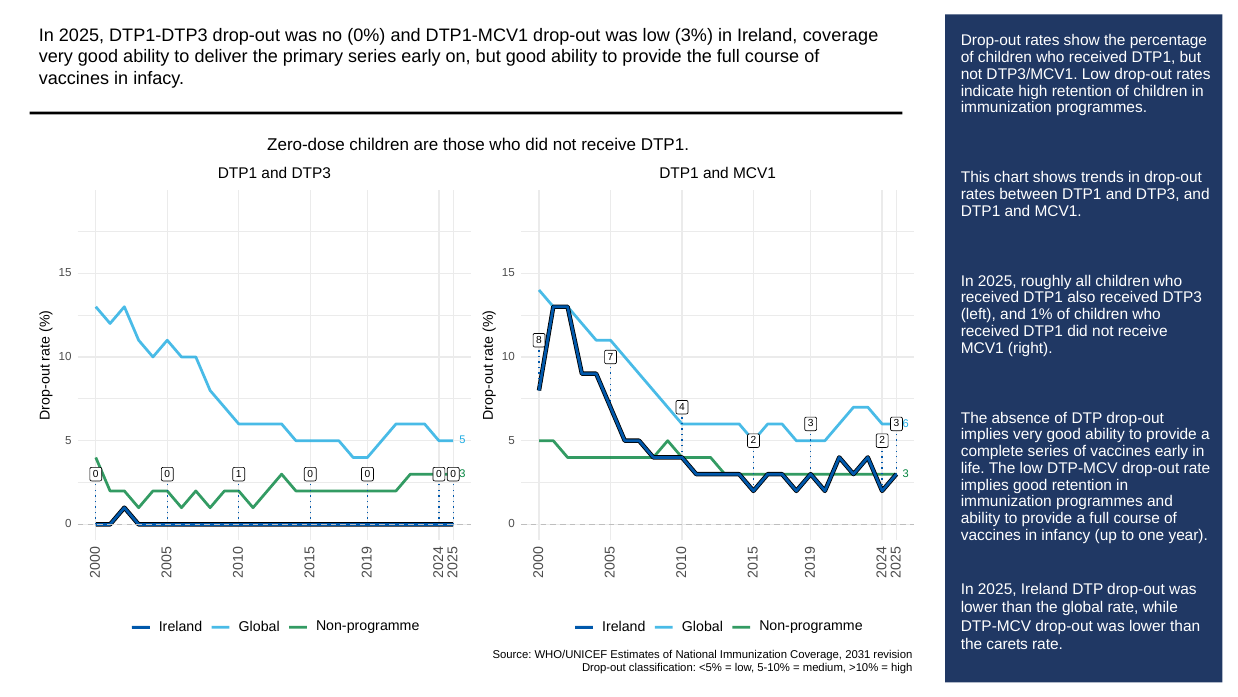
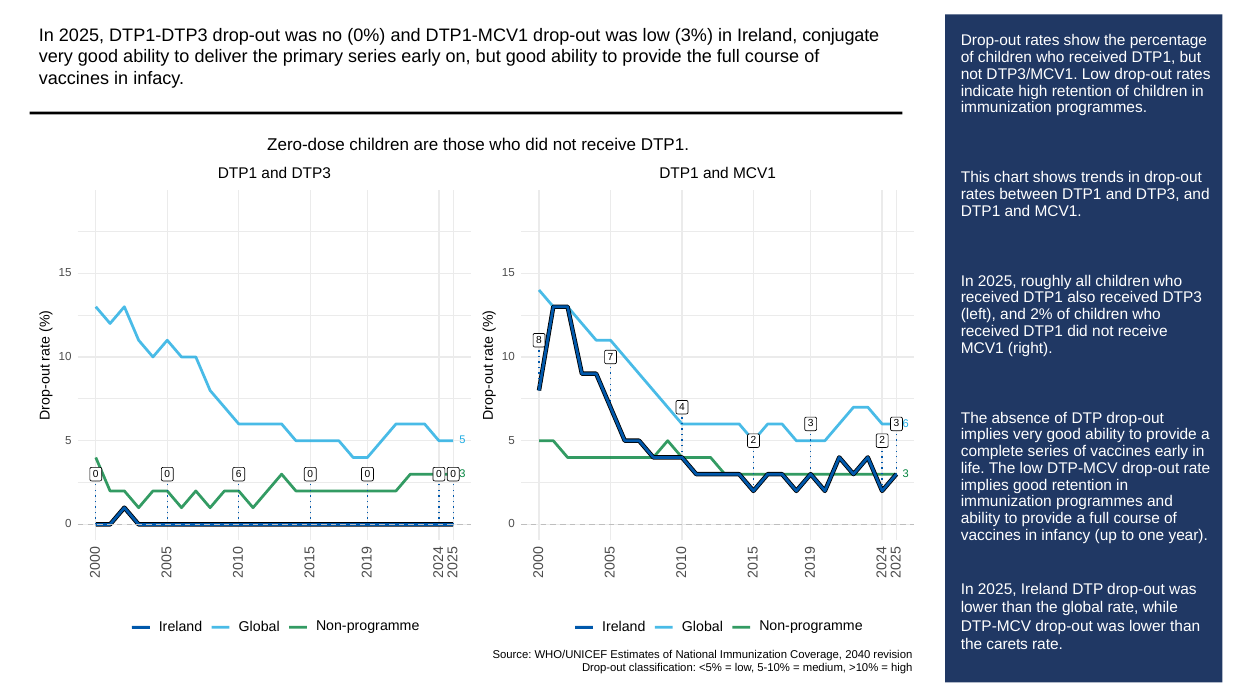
Ireland coverage: coverage -> conjugate (841, 35)
1%: 1% -> 2% (1041, 314)
0 0 1: 1 -> 6 (239, 473)
2031: 2031 -> 2040 (858, 654)
